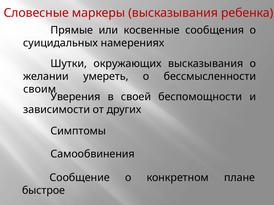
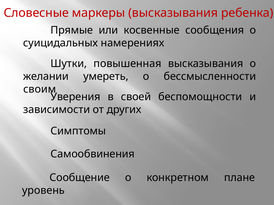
окружающих: окружающих -> повышенная (128, 64)
быстрое: быстрое -> уровень (43, 191)
